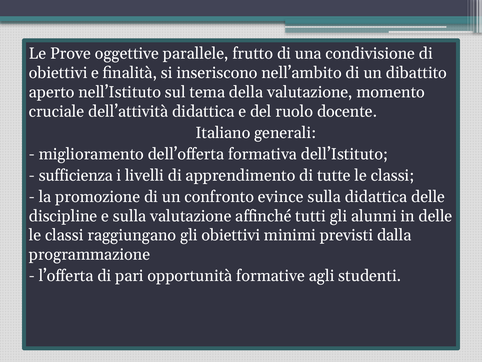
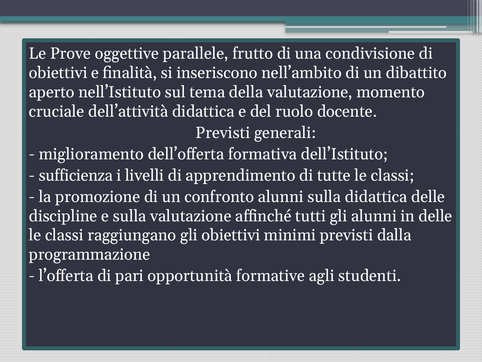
Italiano: Italiano -> Previsti (223, 133)
confronto evince: evince -> alunni (281, 196)
